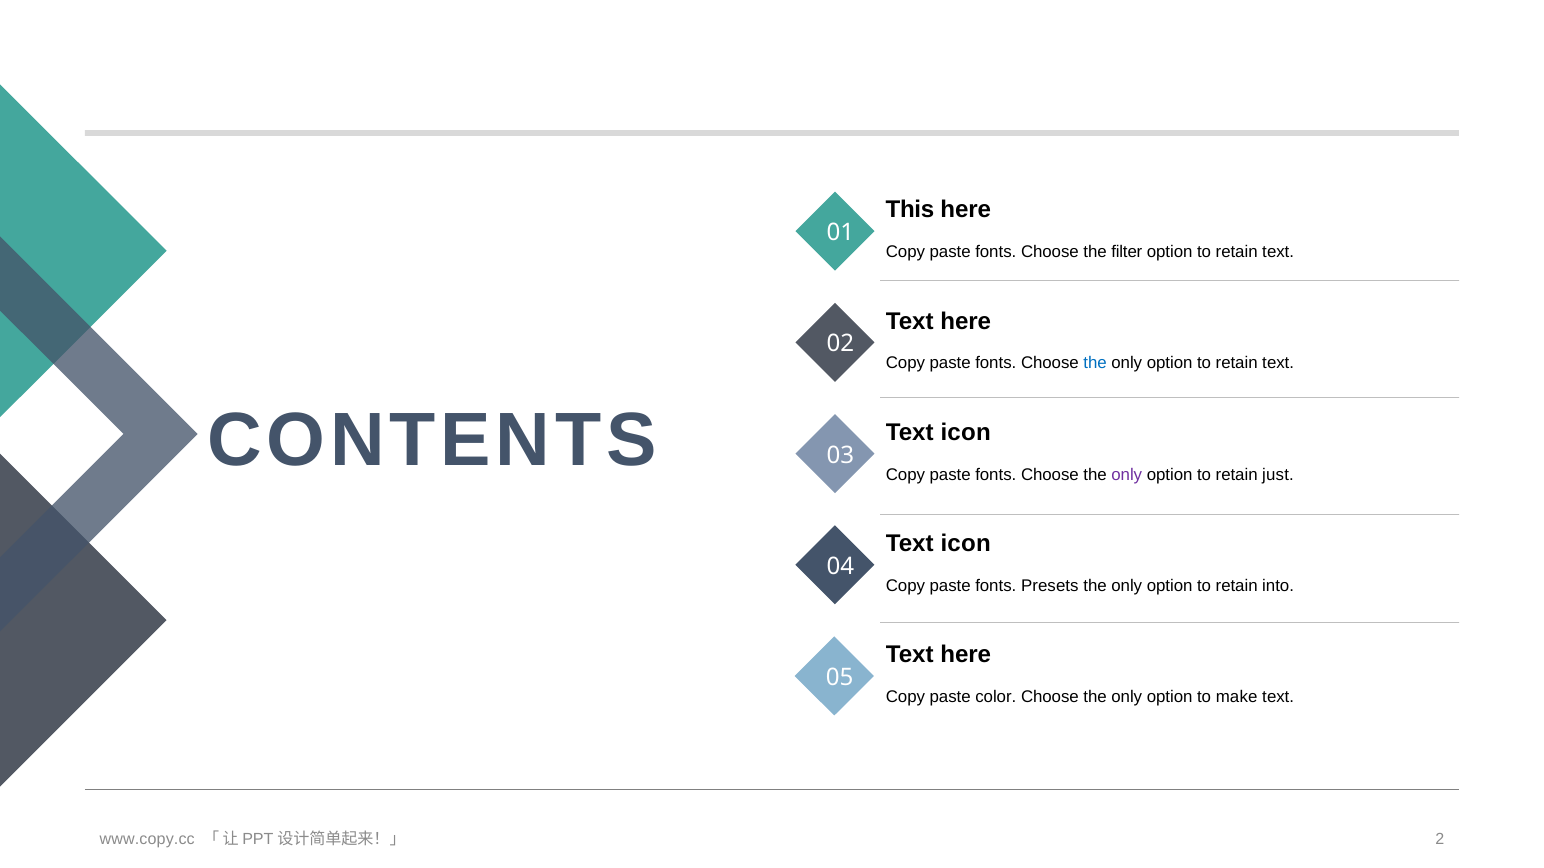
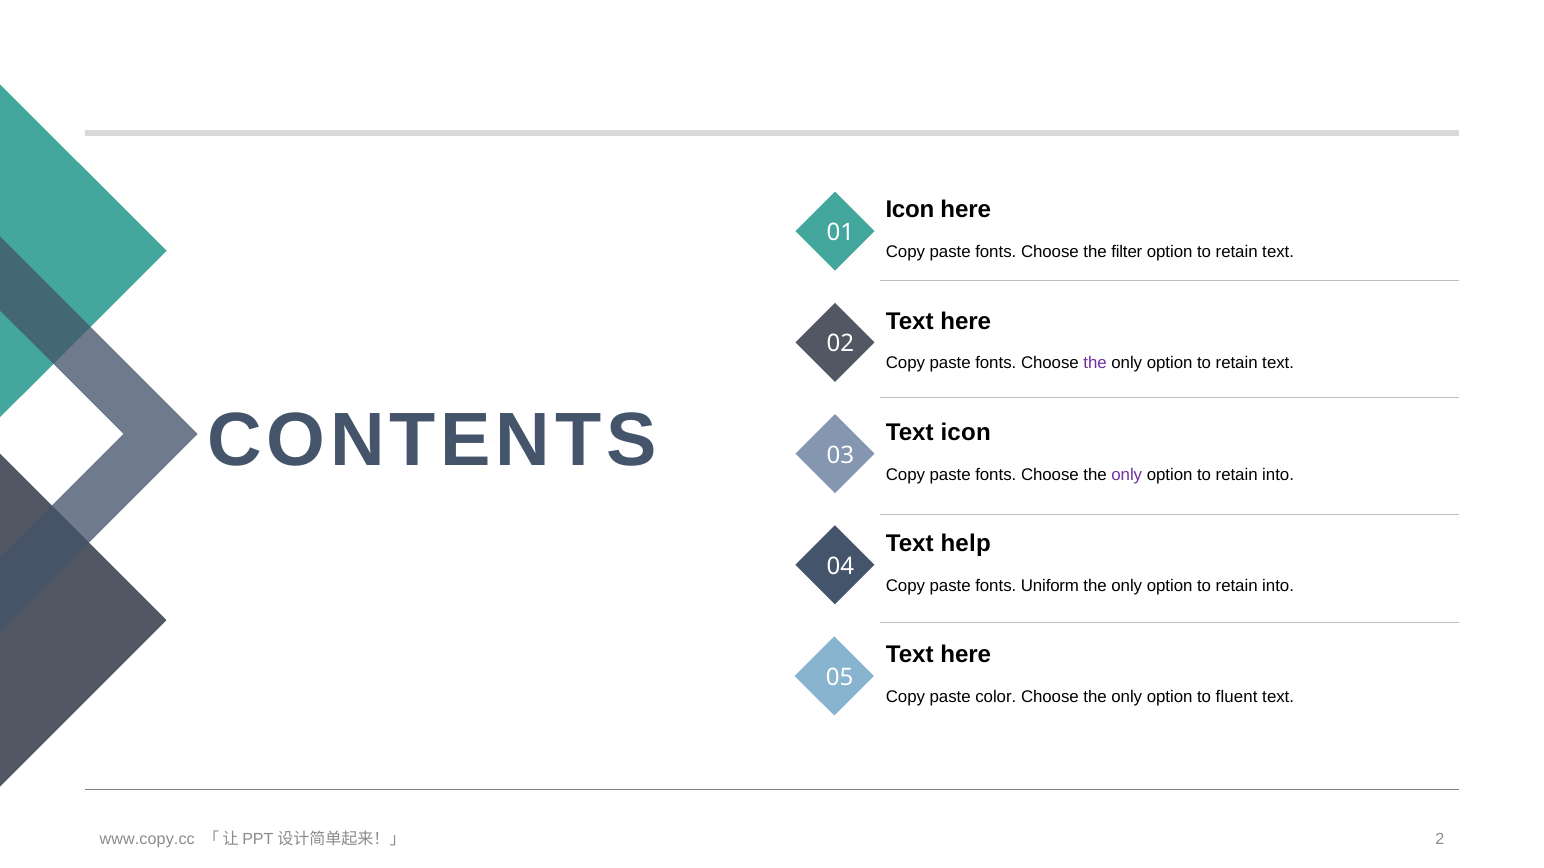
This: This -> Icon (910, 210)
the colour: blue -> purple (1095, 364)
just: just -> into (1278, 475)
icon: icon -> help (966, 544)
Presets: Presets -> Uniform (1050, 586)
make: make -> fluent (1237, 697)
